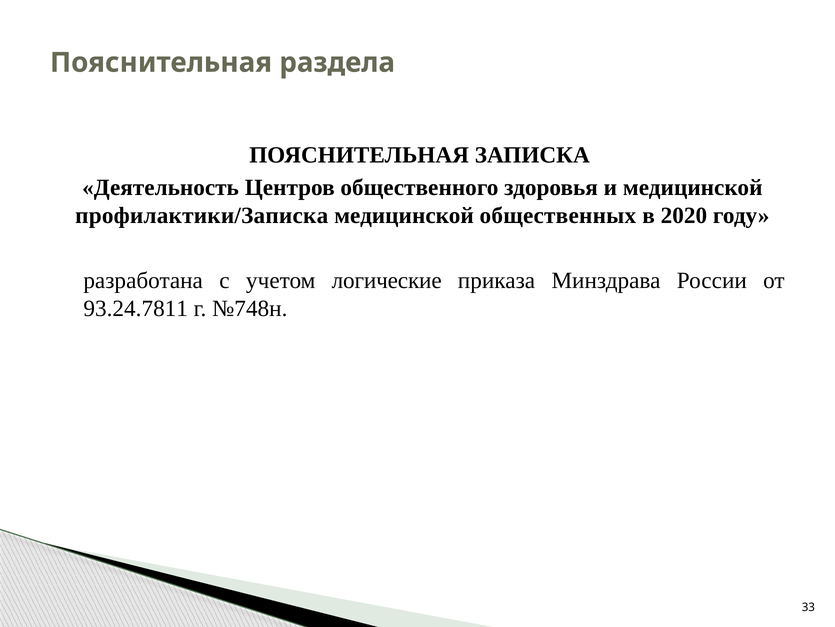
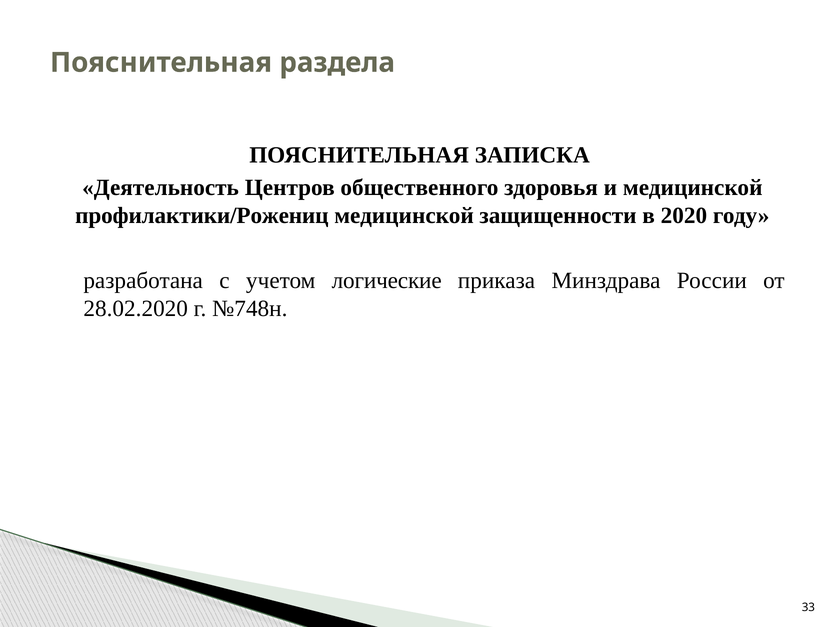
профилактики/Записка: профилактики/Записка -> профилактики/Рожениц (202, 215)
общественных: общественных -> защищенности (558, 215)
93.24.7811: 93.24.7811 -> 28.02.2020 (136, 308)
